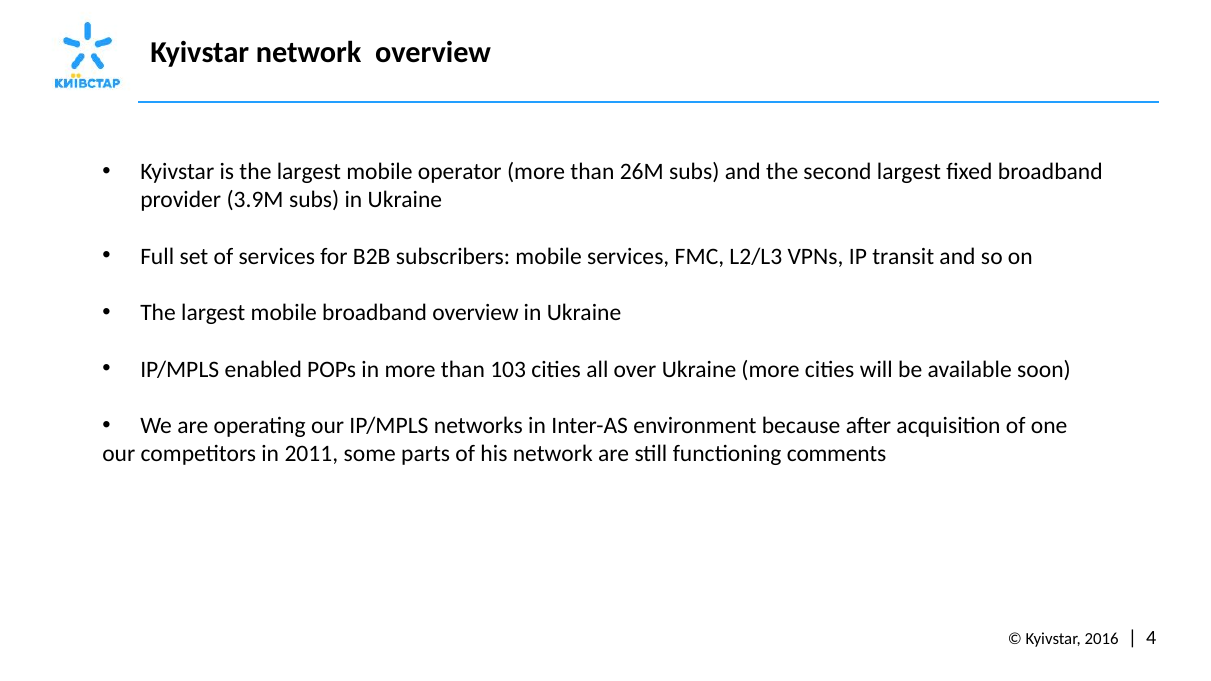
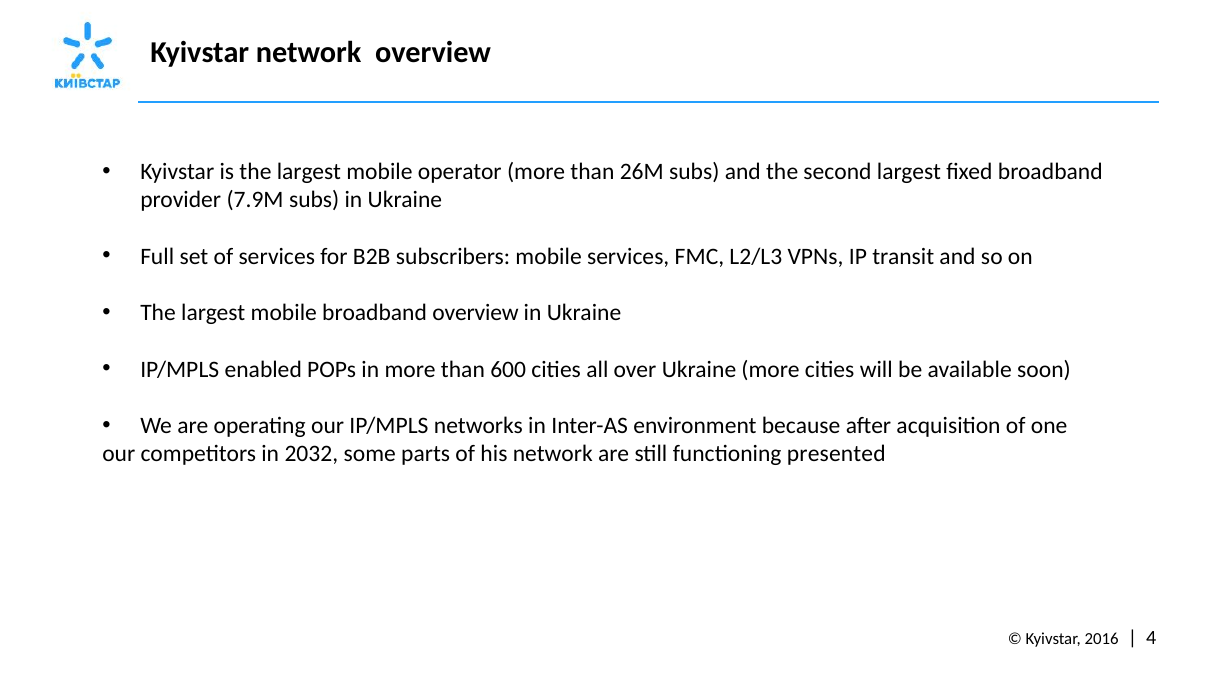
3.9M: 3.9M -> 7.9M (255, 200)
103: 103 -> 600 (508, 369)
2011: 2011 -> 2032 (311, 454)
comments: comments -> presented (836, 454)
